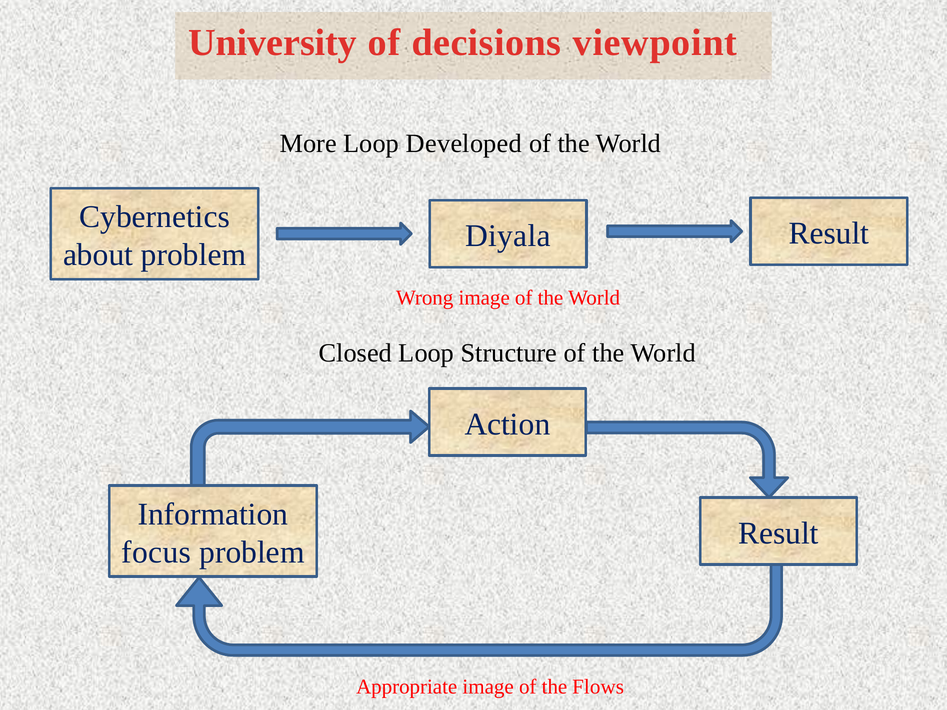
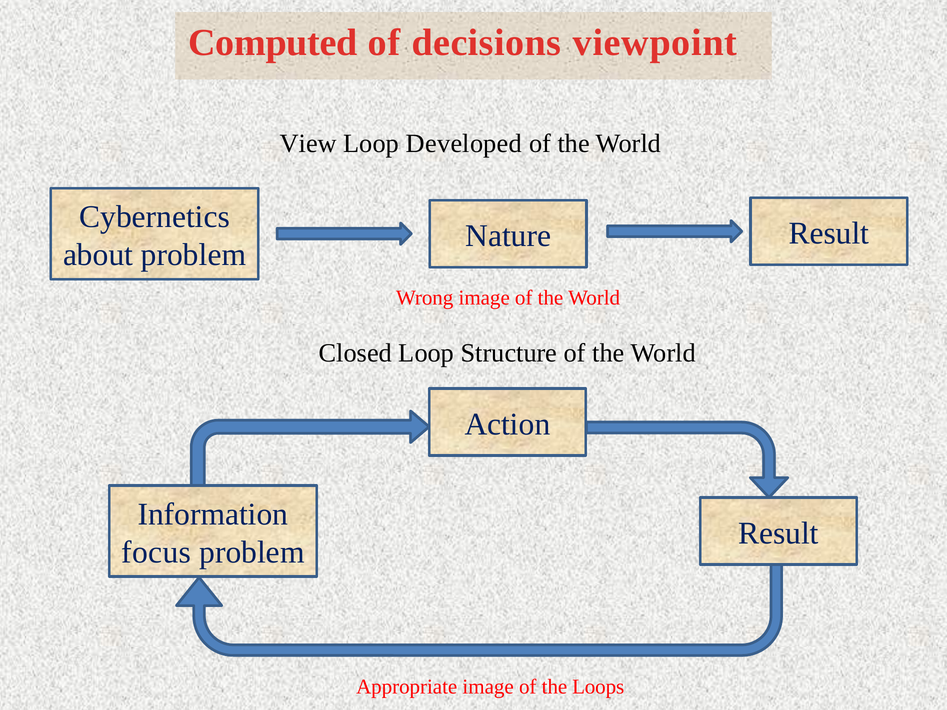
University: University -> Computed (273, 43)
More: More -> View (308, 143)
Diyala: Diyala -> Nature (508, 236)
Flows: Flows -> Loops (598, 687)
